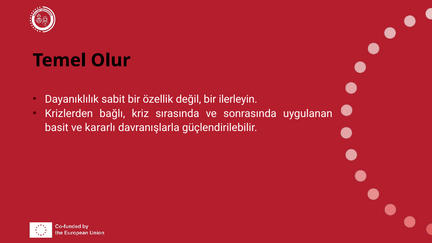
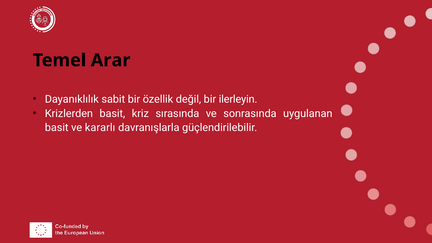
Olur: Olur -> Arar (111, 60)
Krizlerden bağlı: bağlı -> basit (112, 113)
